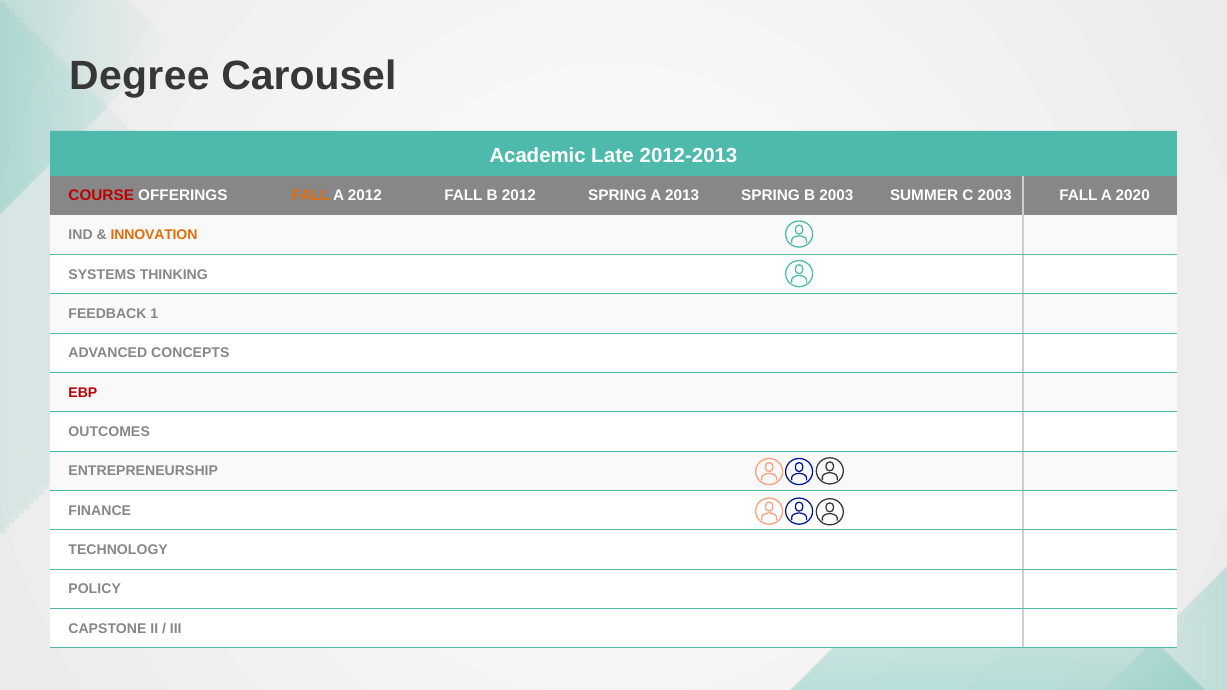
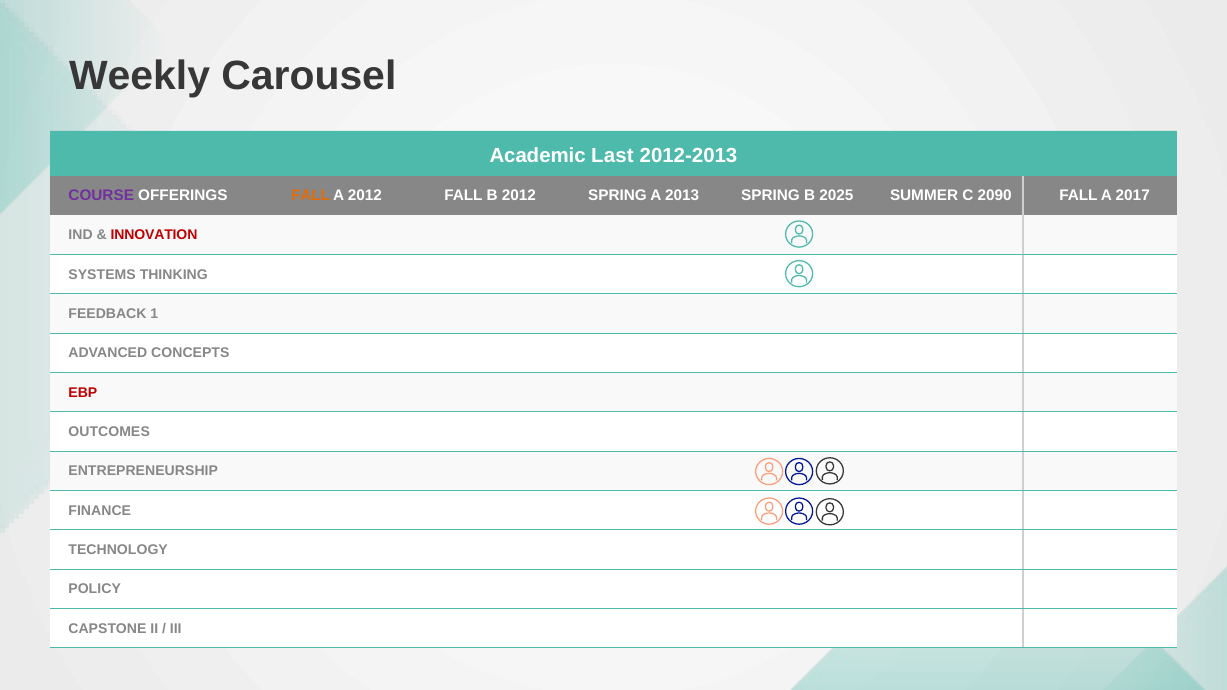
Degree: Degree -> Weekly (140, 76)
Late: Late -> Last (612, 156)
COURSE colour: red -> purple (101, 196)
B 2003: 2003 -> 2025 (836, 196)
C 2003: 2003 -> 2090 (995, 196)
2020: 2020 -> 2017 (1133, 196)
INNOVATION colour: orange -> red (154, 235)
